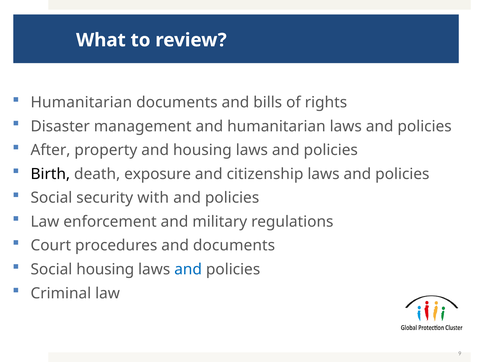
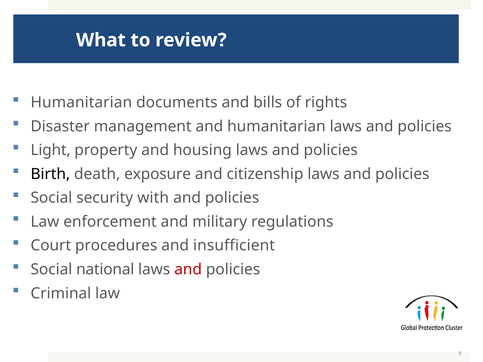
After: After -> Light (51, 150)
and documents: documents -> insufficient (234, 246)
Social housing: housing -> national (105, 270)
and colour: blue -> red (188, 270)
